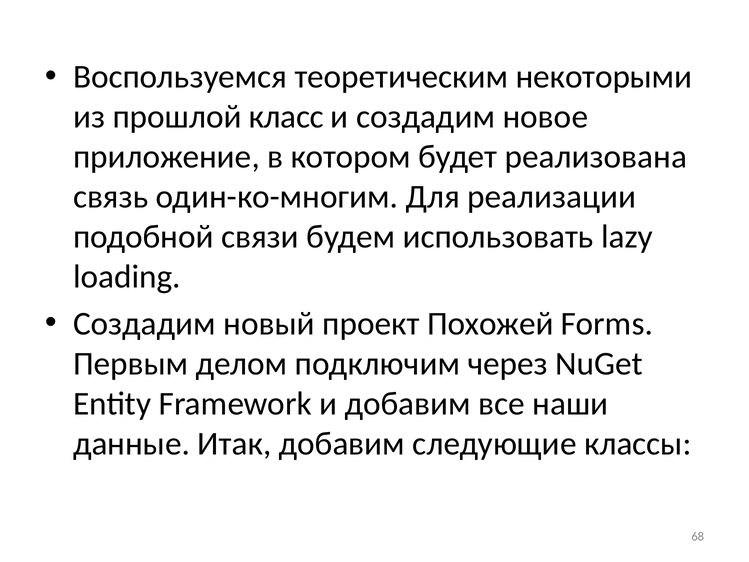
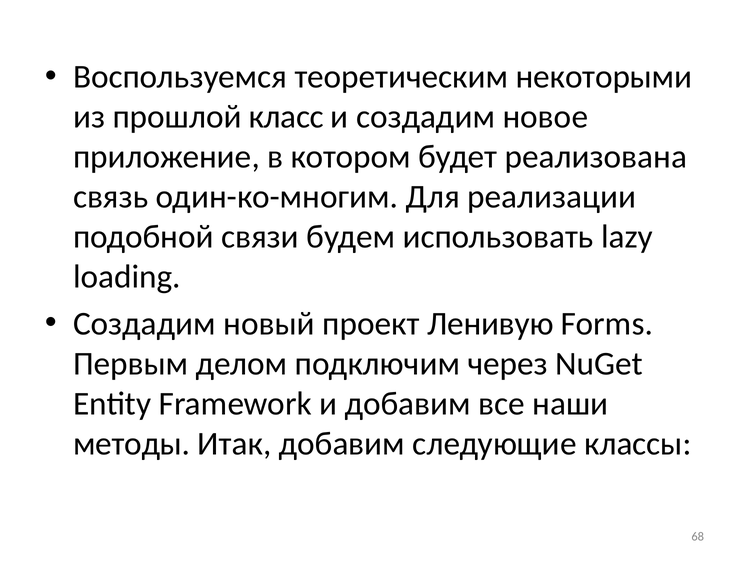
Похожей: Похожей -> Ленивую (490, 323)
данные: данные -> методы (132, 443)
